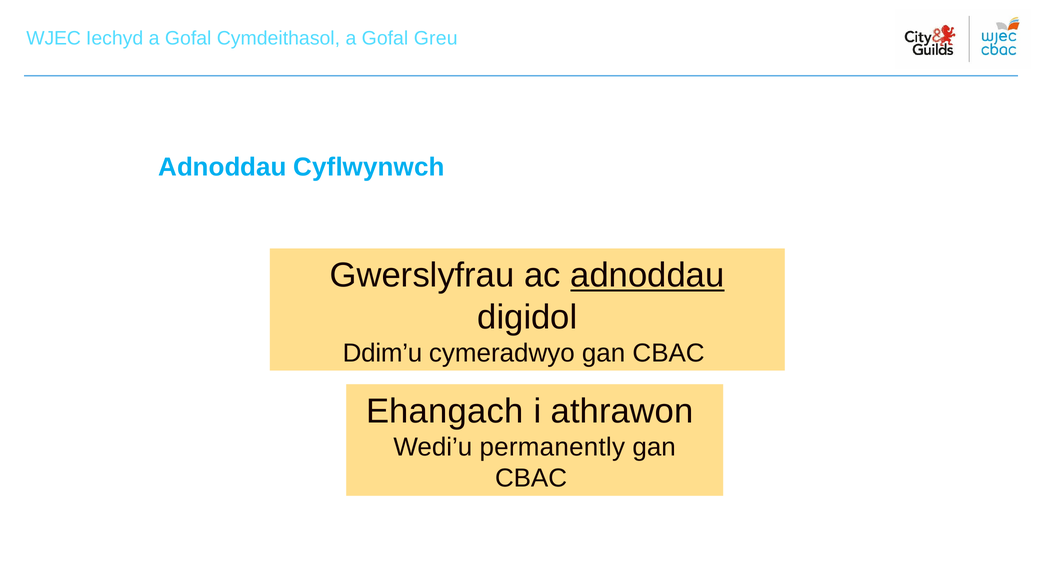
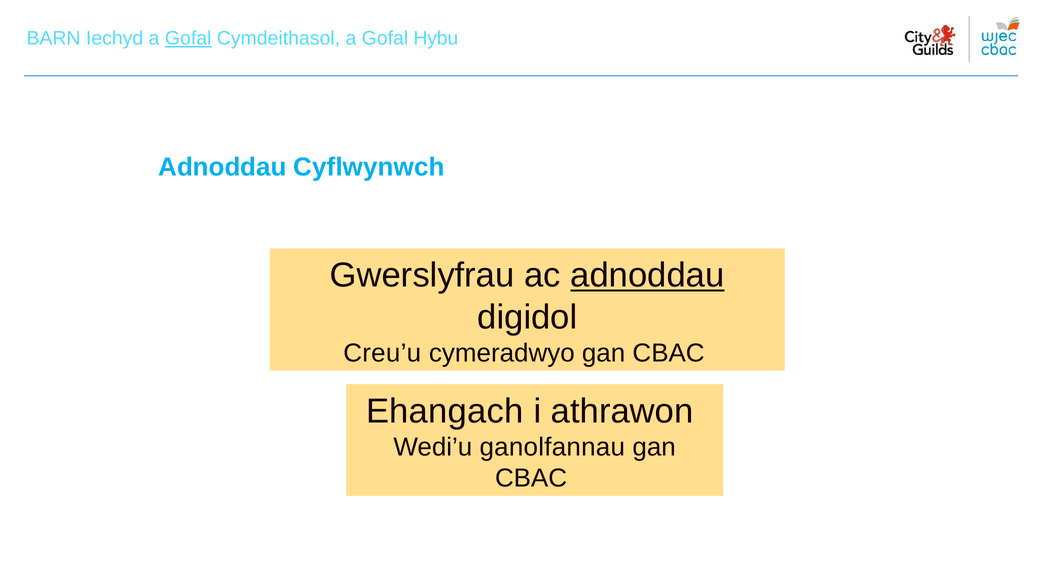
WJEC: WJEC -> BARN (54, 38)
Gofal underline: none -> present (188, 38)
Greu: Greu -> Hybu (436, 38)
Ddim’u: Ddim’u -> Creu’u (382, 353)
permanently: permanently -> ganolfannau (552, 447)
